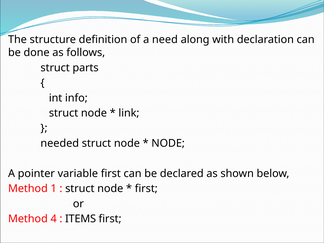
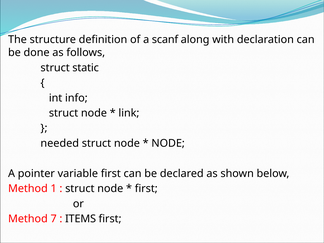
need: need -> scanf (165, 40)
parts: parts -> static (86, 68)
4: 4 -> 7 (54, 219)
